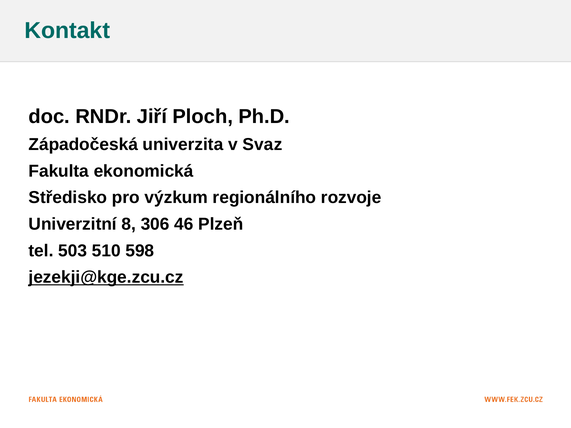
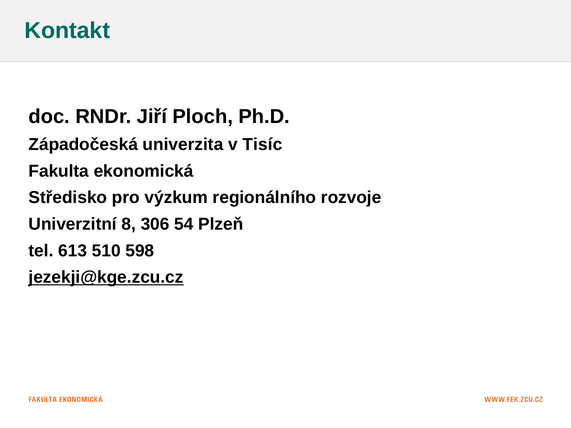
Svaz: Svaz -> Tisíc (262, 145)
46: 46 -> 54 (184, 224)
503: 503 -> 613 (73, 251)
